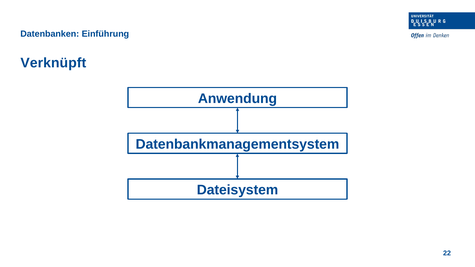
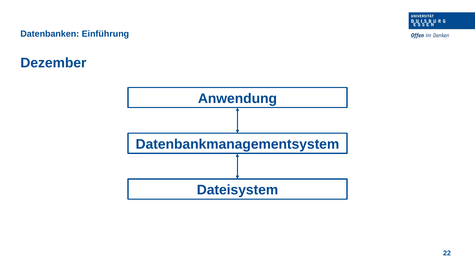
Verknüpft: Verknüpft -> Dezember (53, 63)
